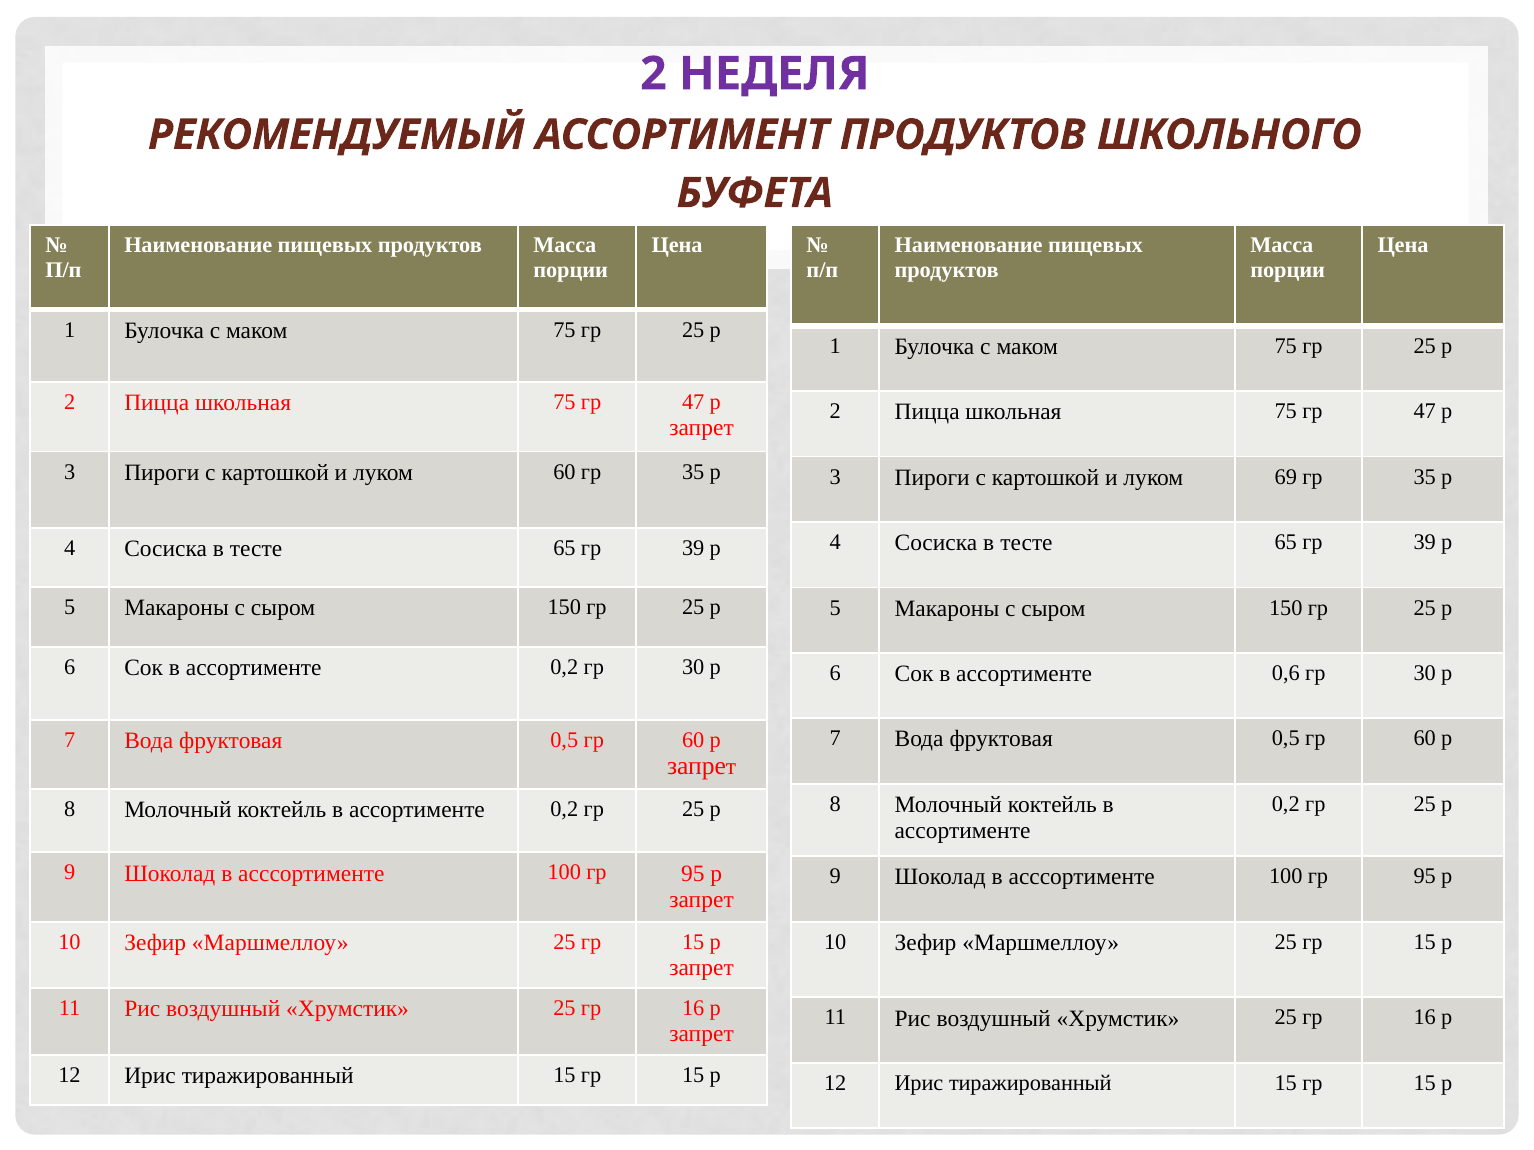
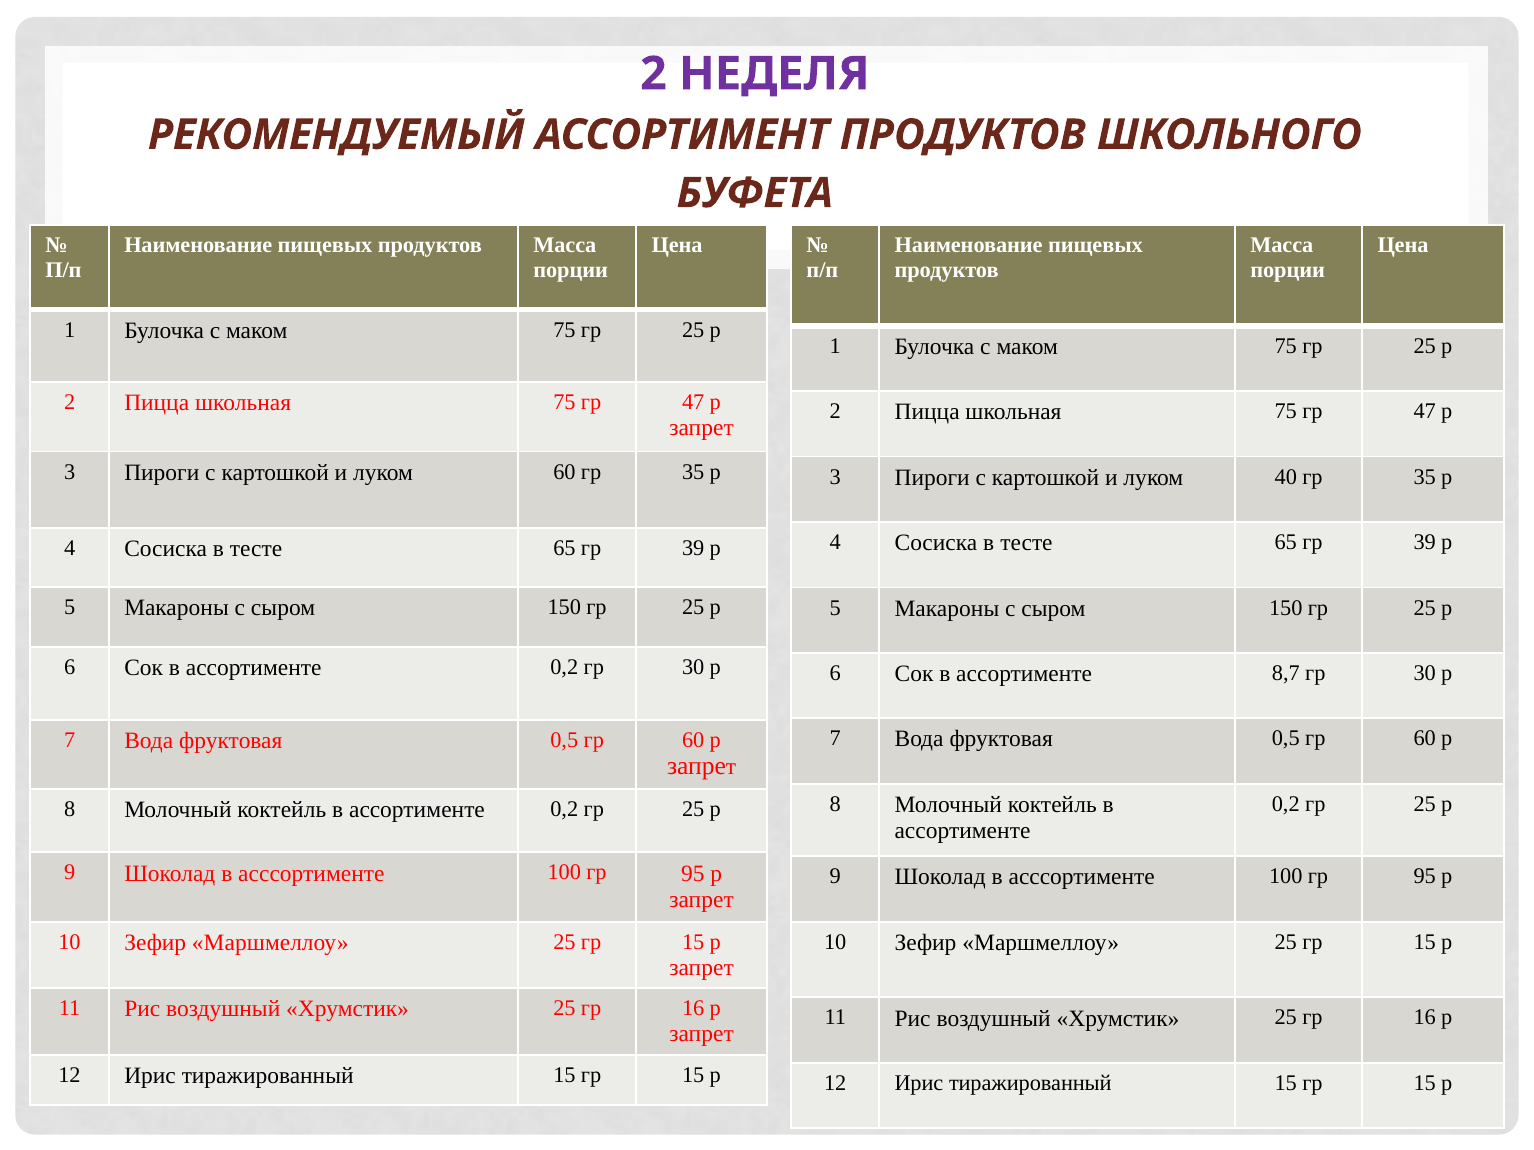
69: 69 -> 40 (1286, 477)
0,6: 0,6 -> 8,7 (1286, 673)
